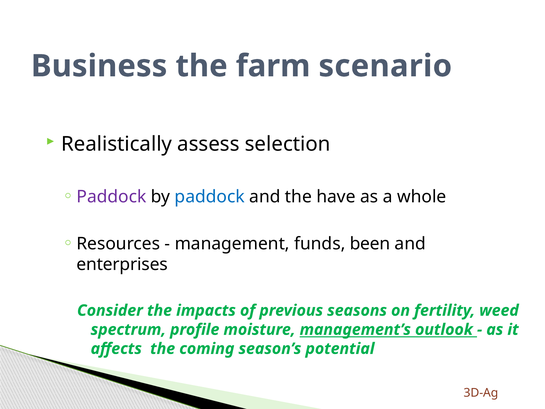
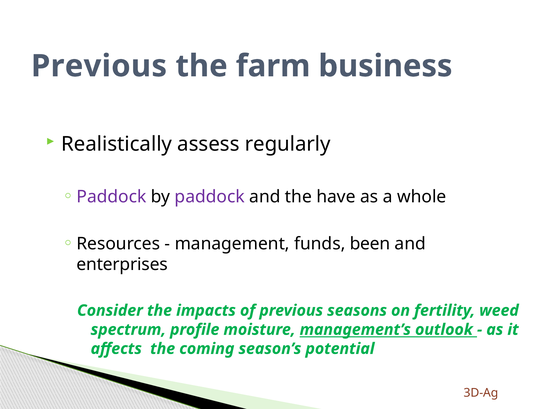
Business: Business -> Previous (99, 66)
scenario: scenario -> business (385, 66)
selection: selection -> regularly (288, 144)
paddock colour: blue -> purple (210, 197)
